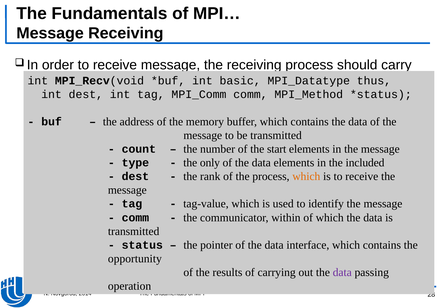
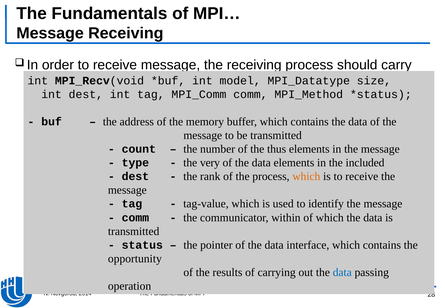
basic: basic -> model (240, 81)
thus: thus -> size (374, 81)
start: start -> thus (277, 149)
only: only -> very (210, 163)
data colour: purple -> blue (342, 272)
